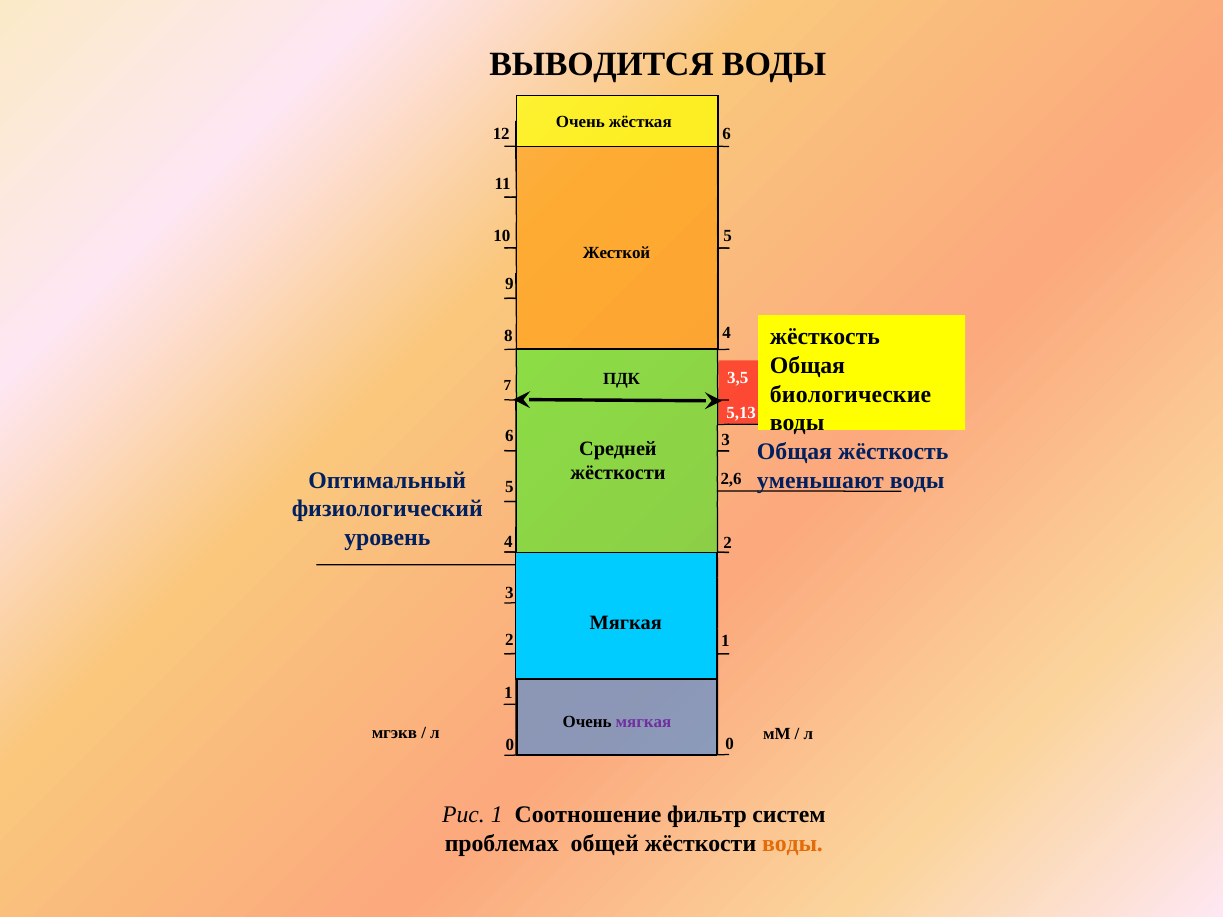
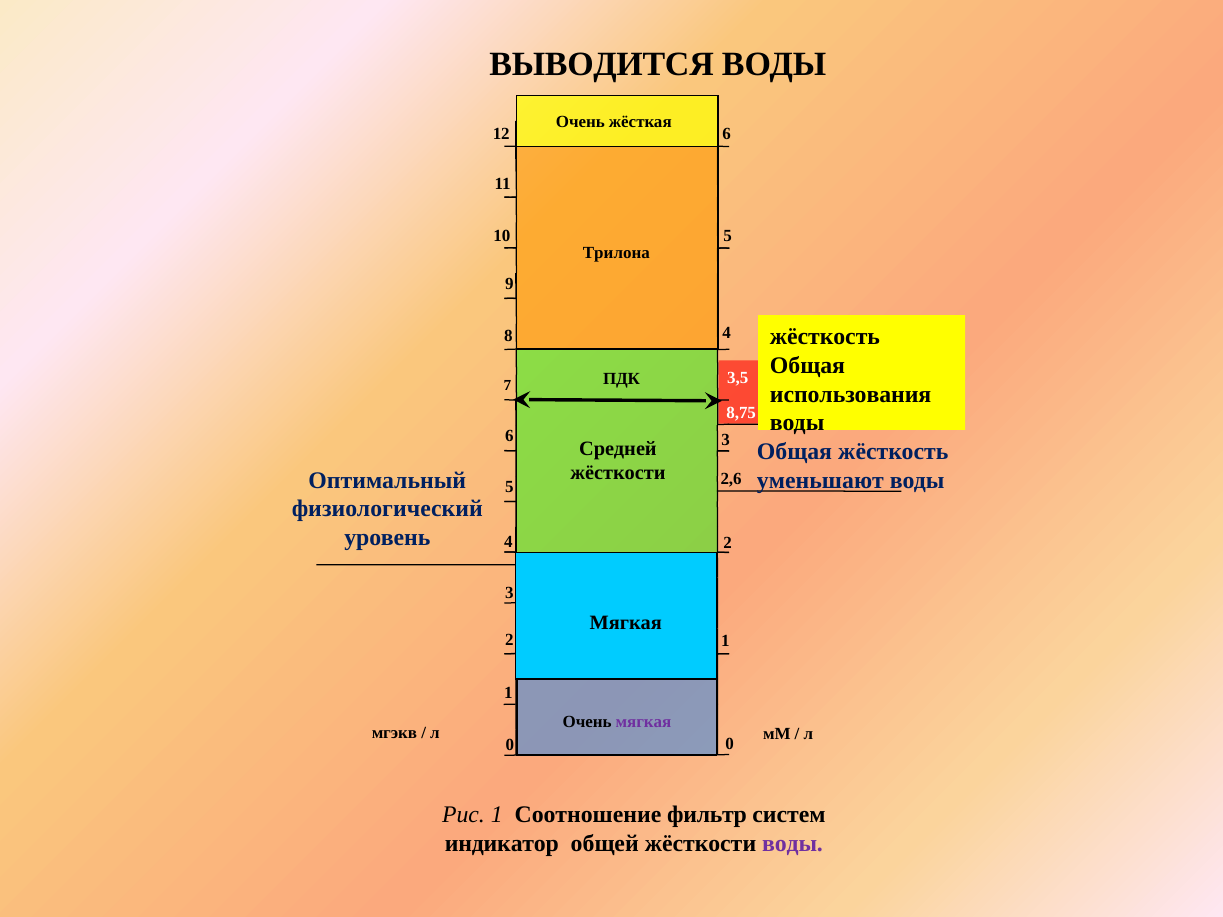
Жесткой: Жесткой -> Трилона (616, 252)
биологические: биологические -> использования (851, 394)
5,13: 5,13 -> 8,75 (741, 413)
проблемах: проблемах -> индикатор (502, 844)
воды colour: orange -> purple (793, 844)
